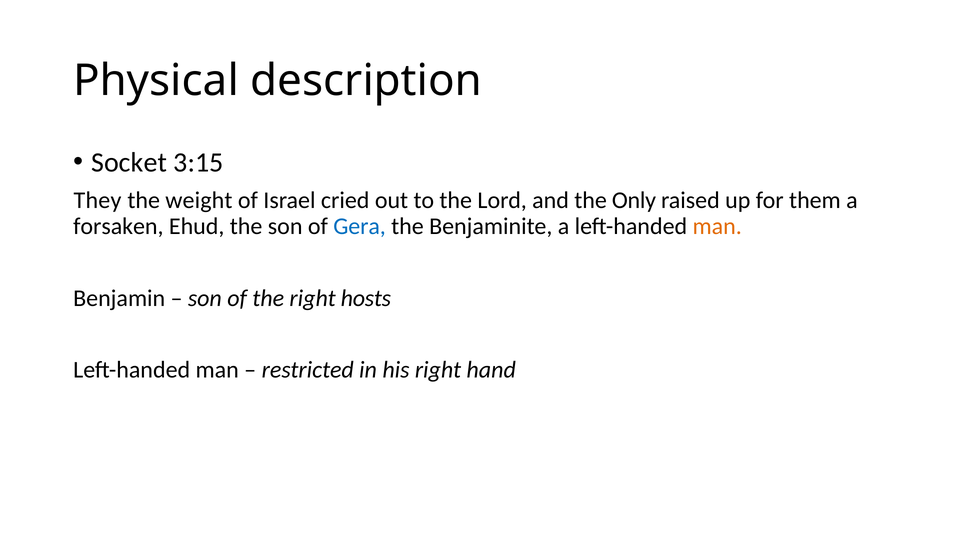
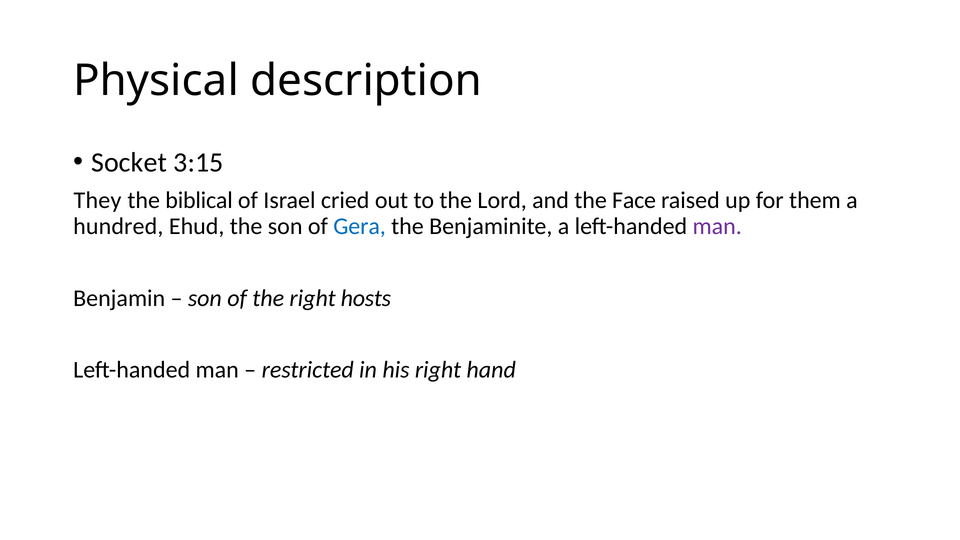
weight: weight -> biblical (199, 200)
Only: Only -> Face (634, 200)
forsaken: forsaken -> hundred (118, 226)
man colour: orange -> purple (717, 226)
